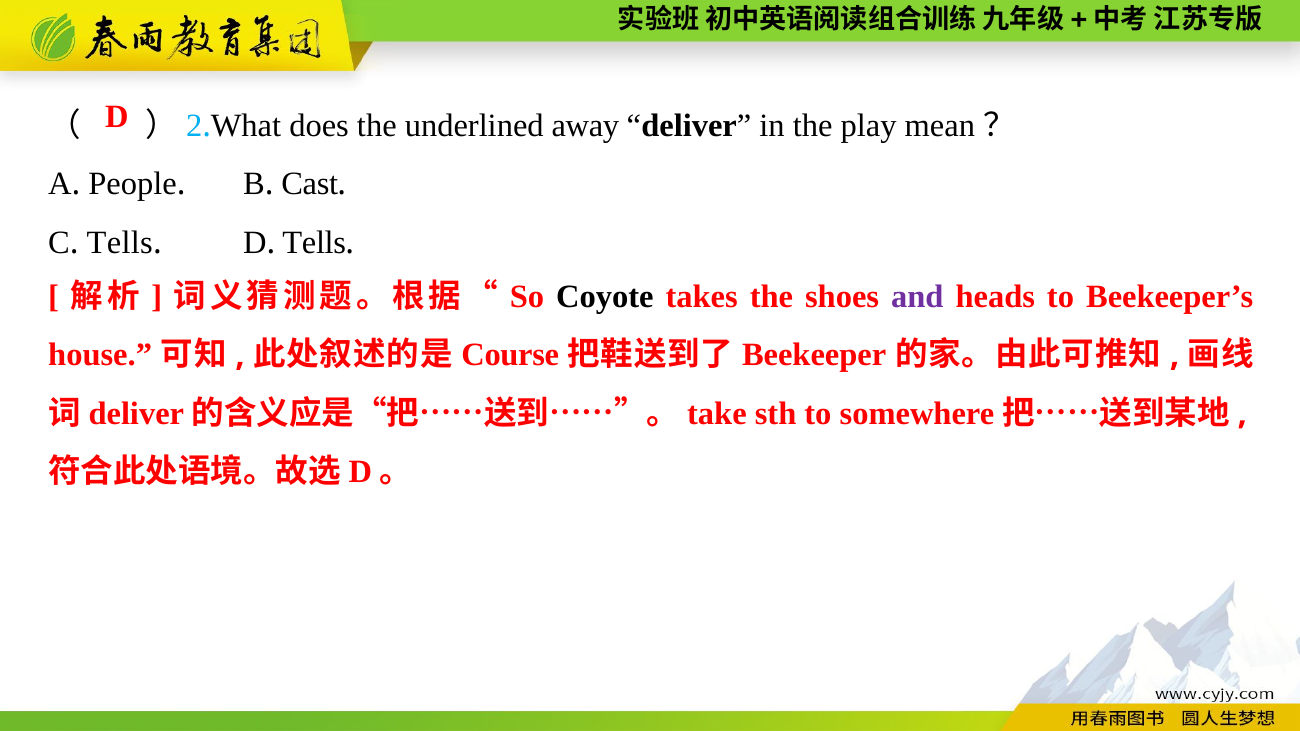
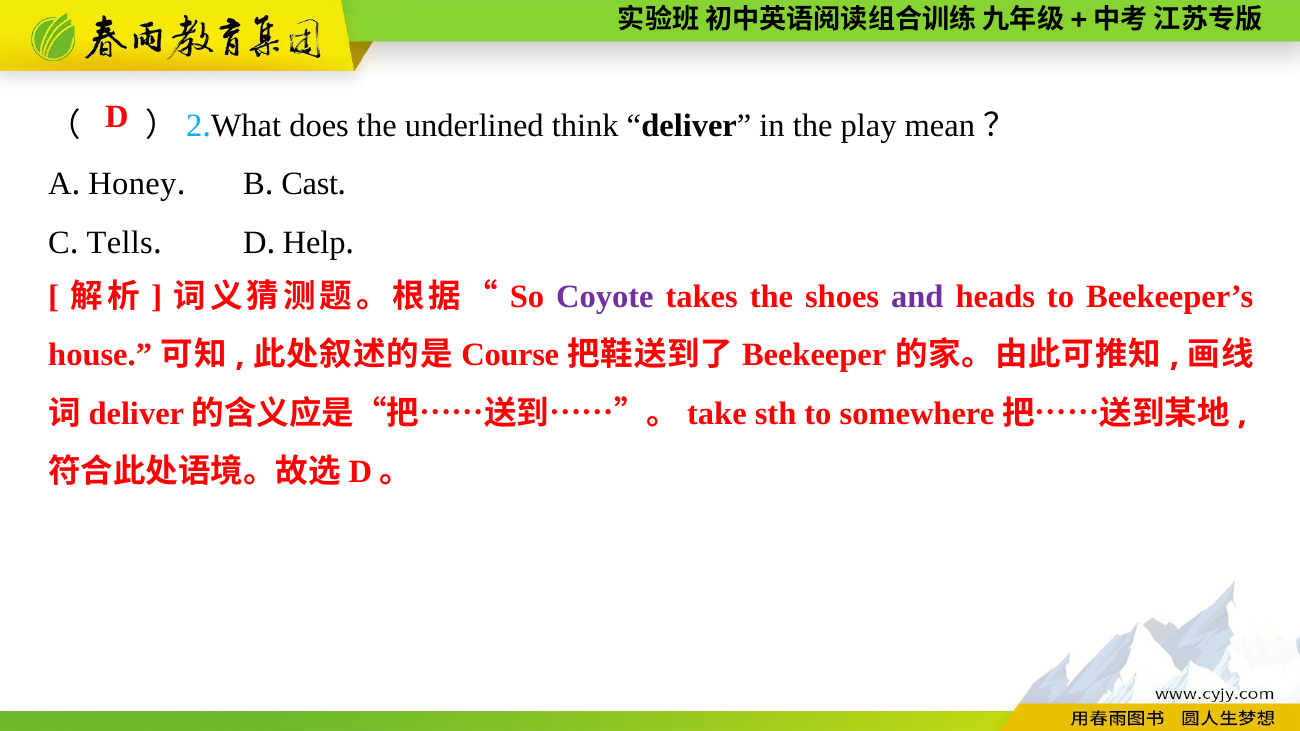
away: away -> think (585, 126)
People: People -> Honey (132, 184)
Tells: Tells -> Help (314, 243)
Coyote colour: black -> purple (605, 297)
